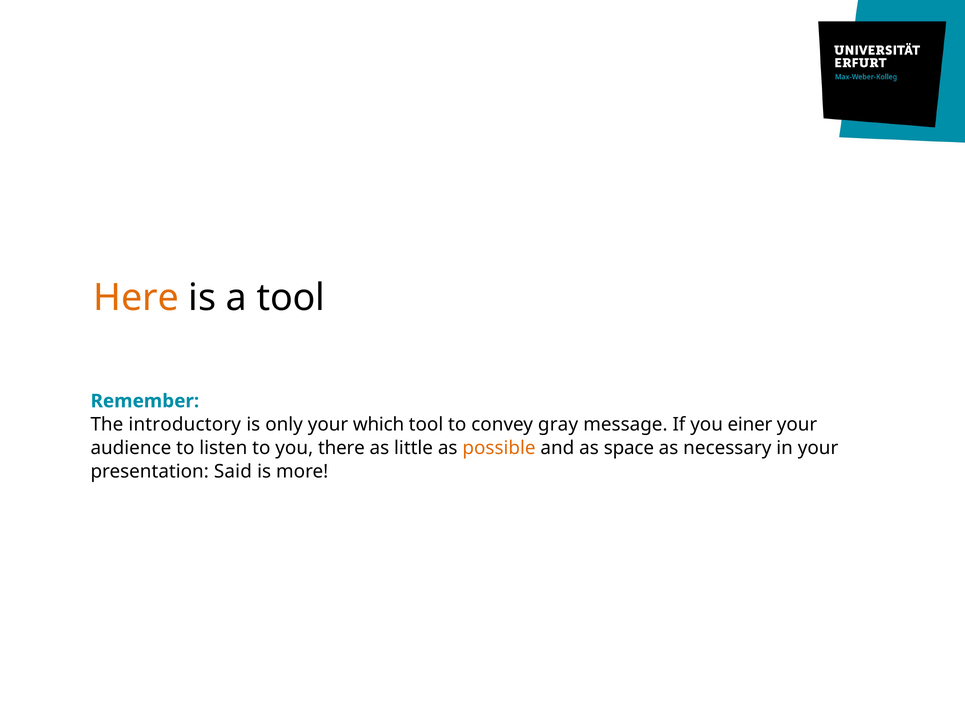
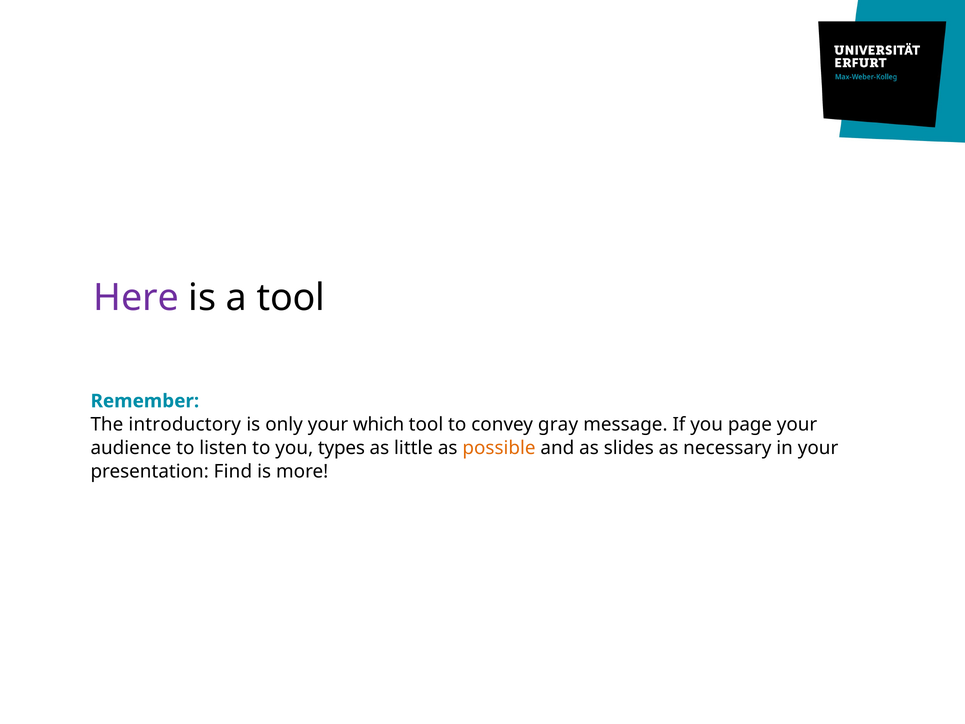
Here colour: orange -> purple (136, 297)
einer: einer -> page (750, 424)
there: there -> types (341, 448)
space: space -> slides (629, 448)
Said: Said -> Find (233, 472)
